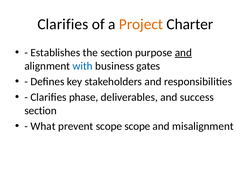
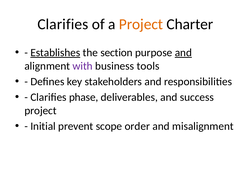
Establishes underline: none -> present (55, 53)
with colour: blue -> purple (83, 66)
gates: gates -> tools (148, 66)
section: section -> project (41, 111)
What: What -> Initial (43, 126)
scope scope: scope -> order (137, 126)
